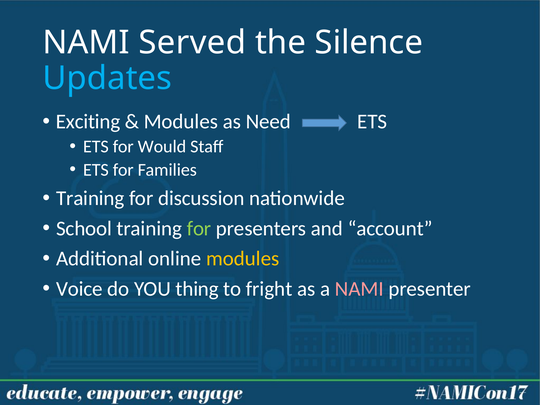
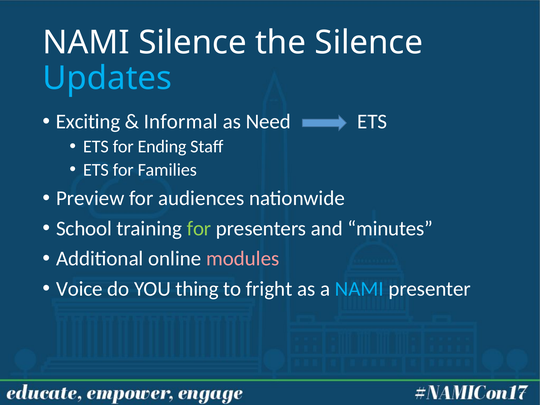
NAMI Served: Served -> Silence (192, 43)
Modules: Modules -> Informal (181, 122)
Would: Would -> Ending (162, 147)
Training: Training -> Preview (90, 198)
discussion: discussion -> audiences (201, 198)
account: account -> minutes (390, 228)
modules colour: yellow -> pink (243, 259)
NAMI colour: pink -> light blue (359, 289)
